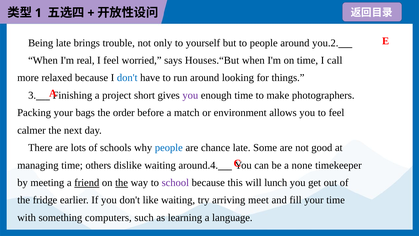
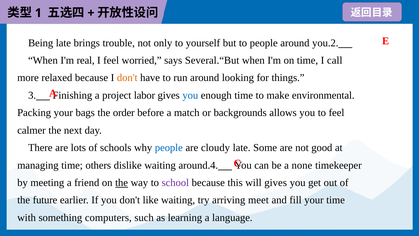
Houses.“But: Houses.“But -> Several.“But (212, 60)
don't colour: blue -> orange (127, 78)
short: short -> labor (145, 95)
you colour: purple -> blue (190, 95)
photographers: photographers -> environmental (323, 95)
environment: environment -> backgrounds (240, 113)
chance: chance -> cloudy (215, 148)
friend underline: present -> none (87, 182)
will lunch: lunch -> gives (276, 182)
fridge: fridge -> future (45, 200)
